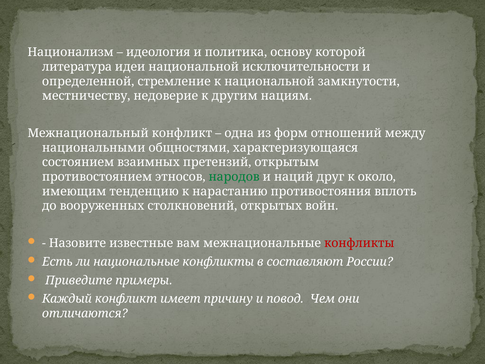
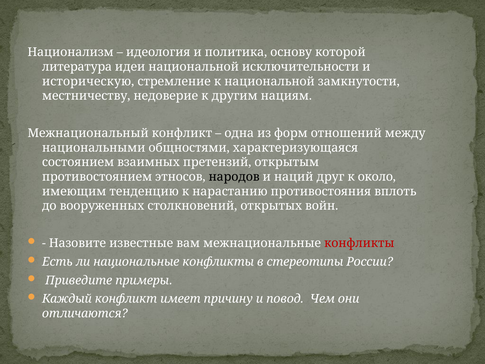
определенной: определенной -> историческую (88, 81)
народов colour: green -> black (234, 177)
составляют: составляют -> стереотипы (305, 262)
